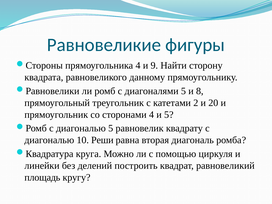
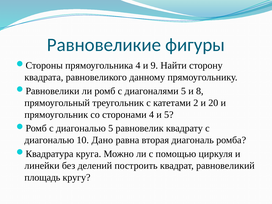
Реши: Реши -> Дано (102, 140)
